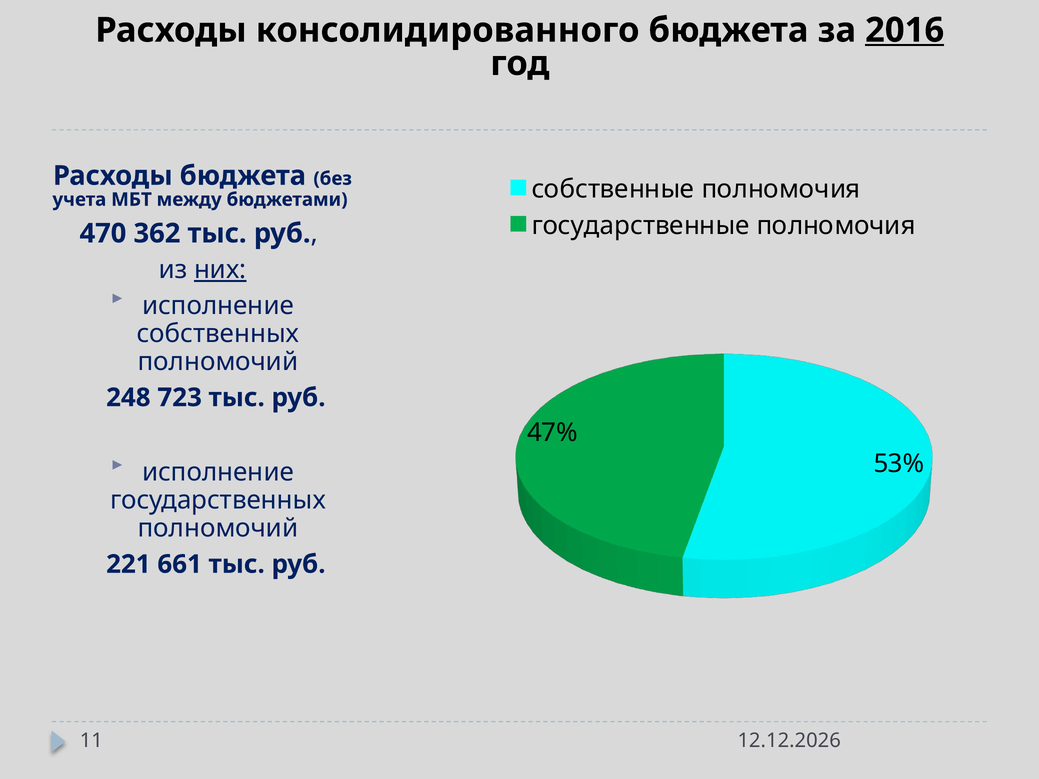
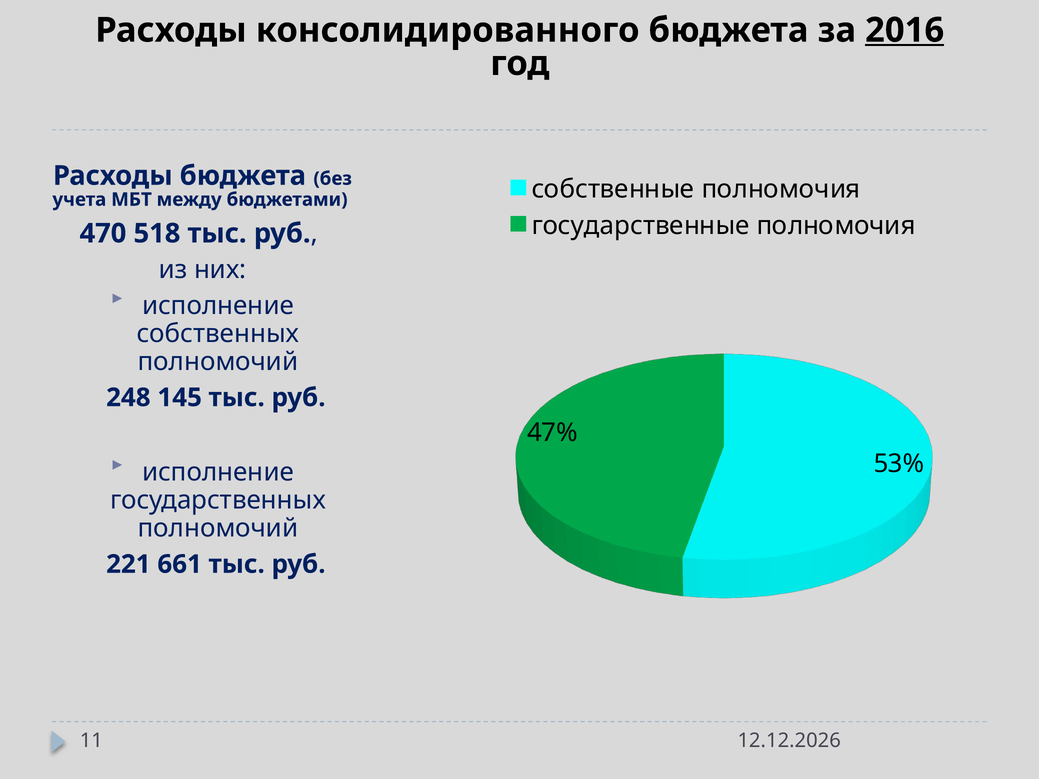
362: 362 -> 518 (157, 233)
них underline: present -> none (220, 270)
723: 723 -> 145 (180, 398)
